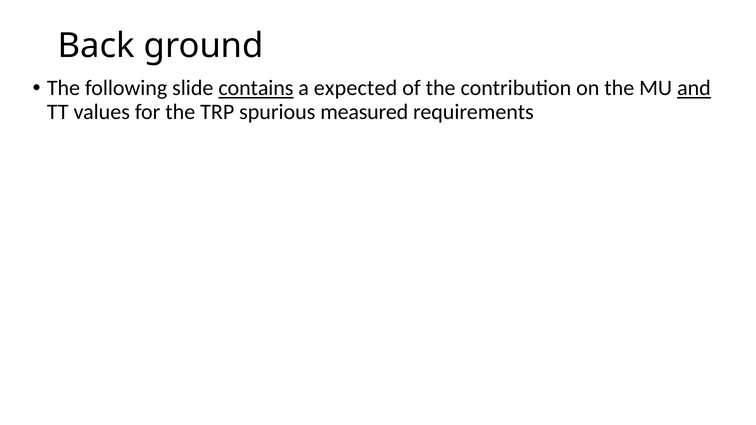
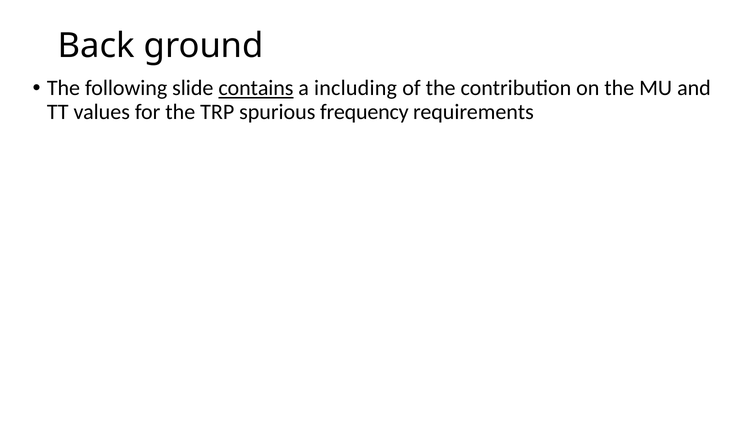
expected: expected -> including (355, 88)
and underline: present -> none (694, 88)
measured: measured -> frequency (364, 112)
